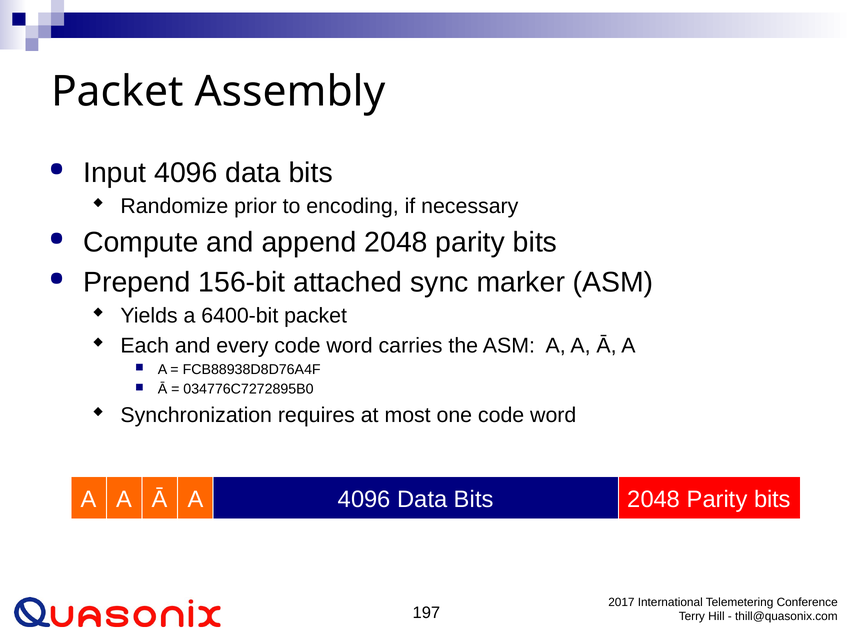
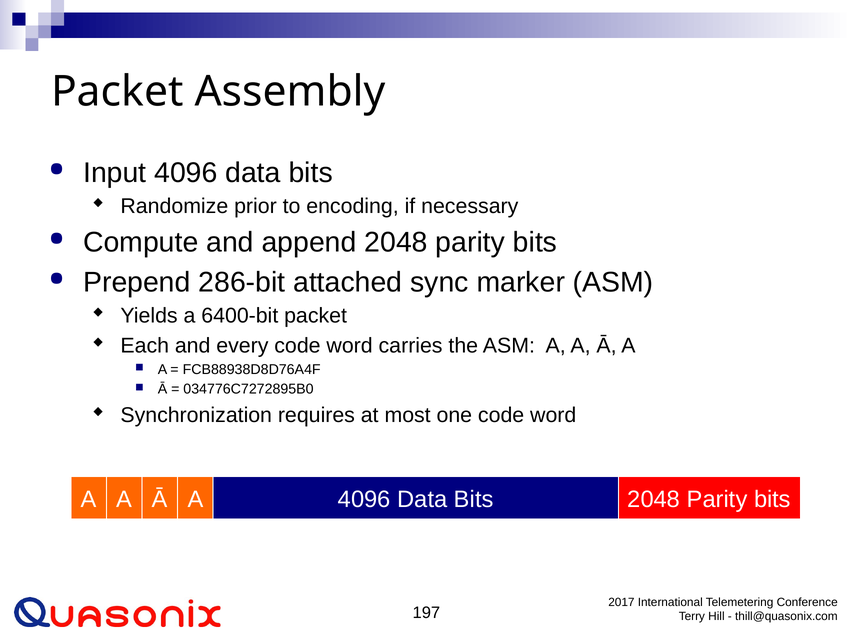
156-bit: 156-bit -> 286-bit (242, 282)
